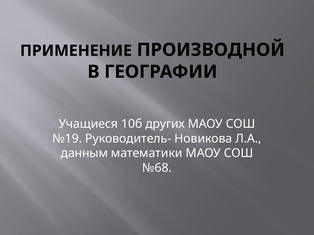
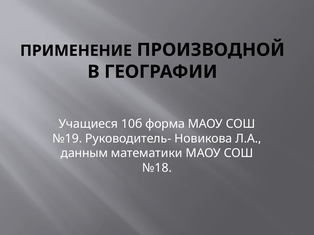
других: других -> форма (165, 124)
№68: №68 -> №18 (157, 168)
